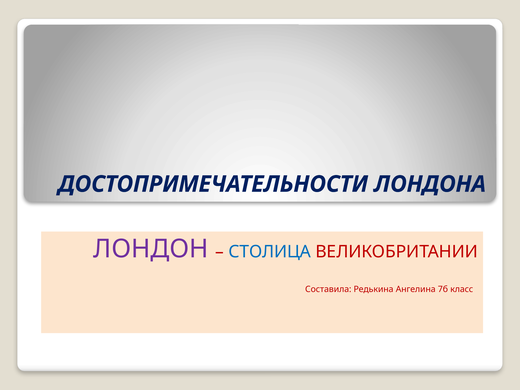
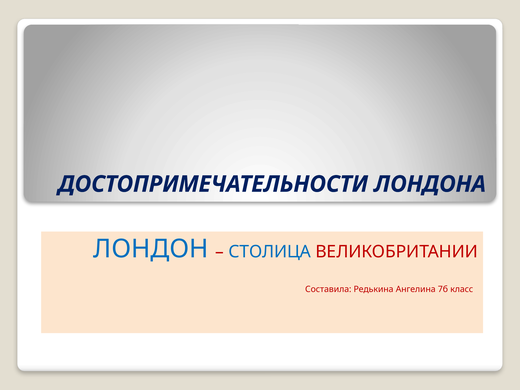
ЛОНДОН colour: purple -> blue (151, 249)
